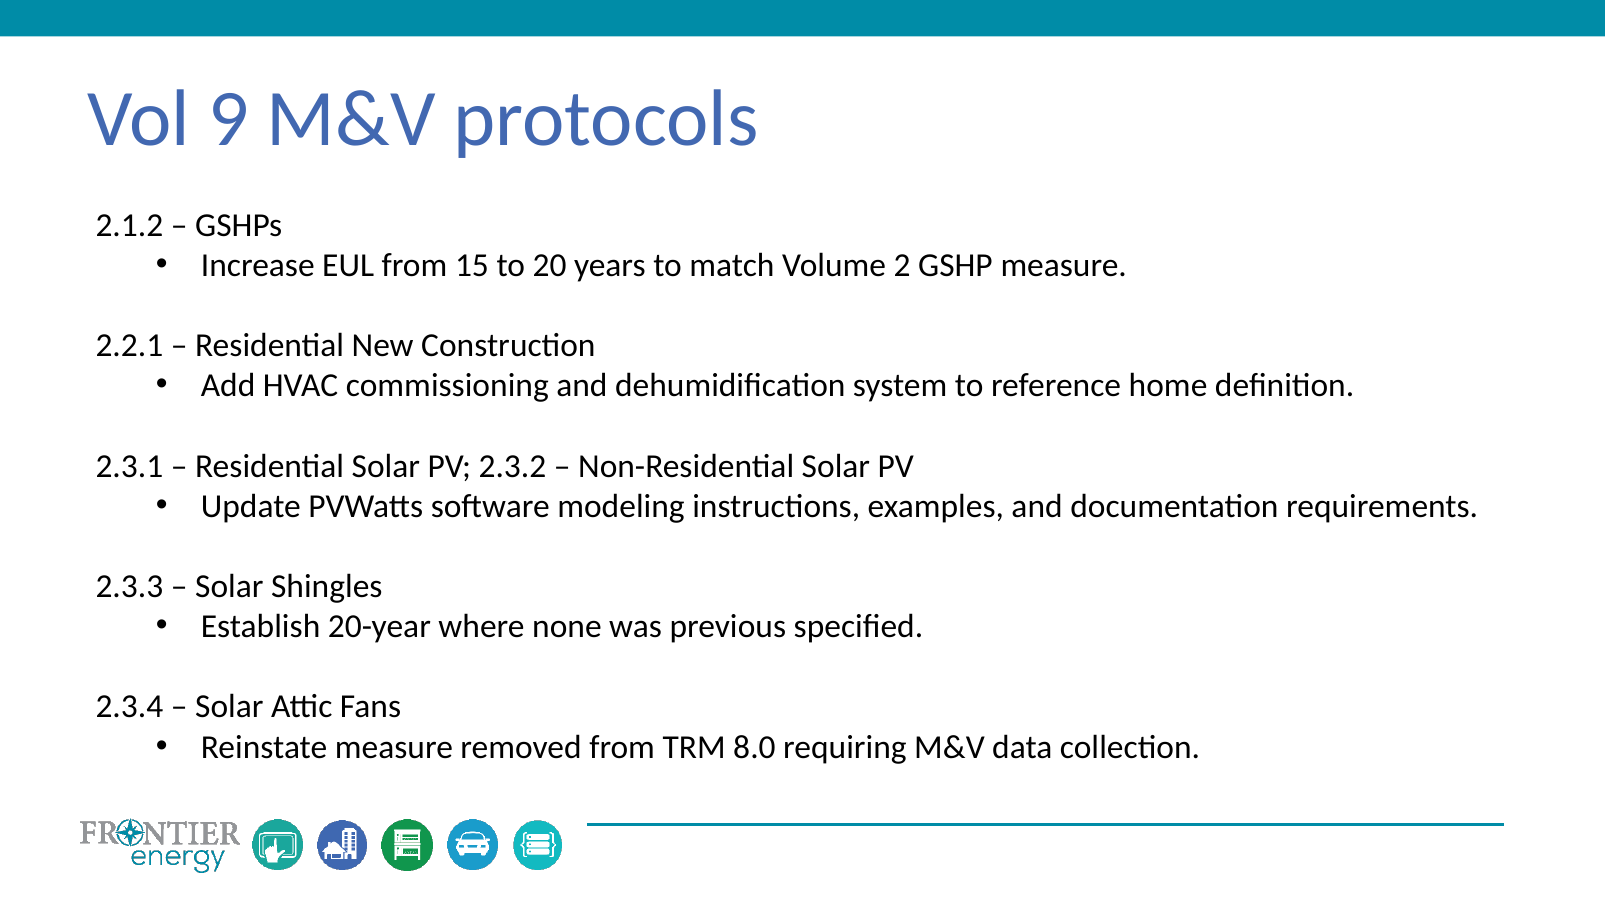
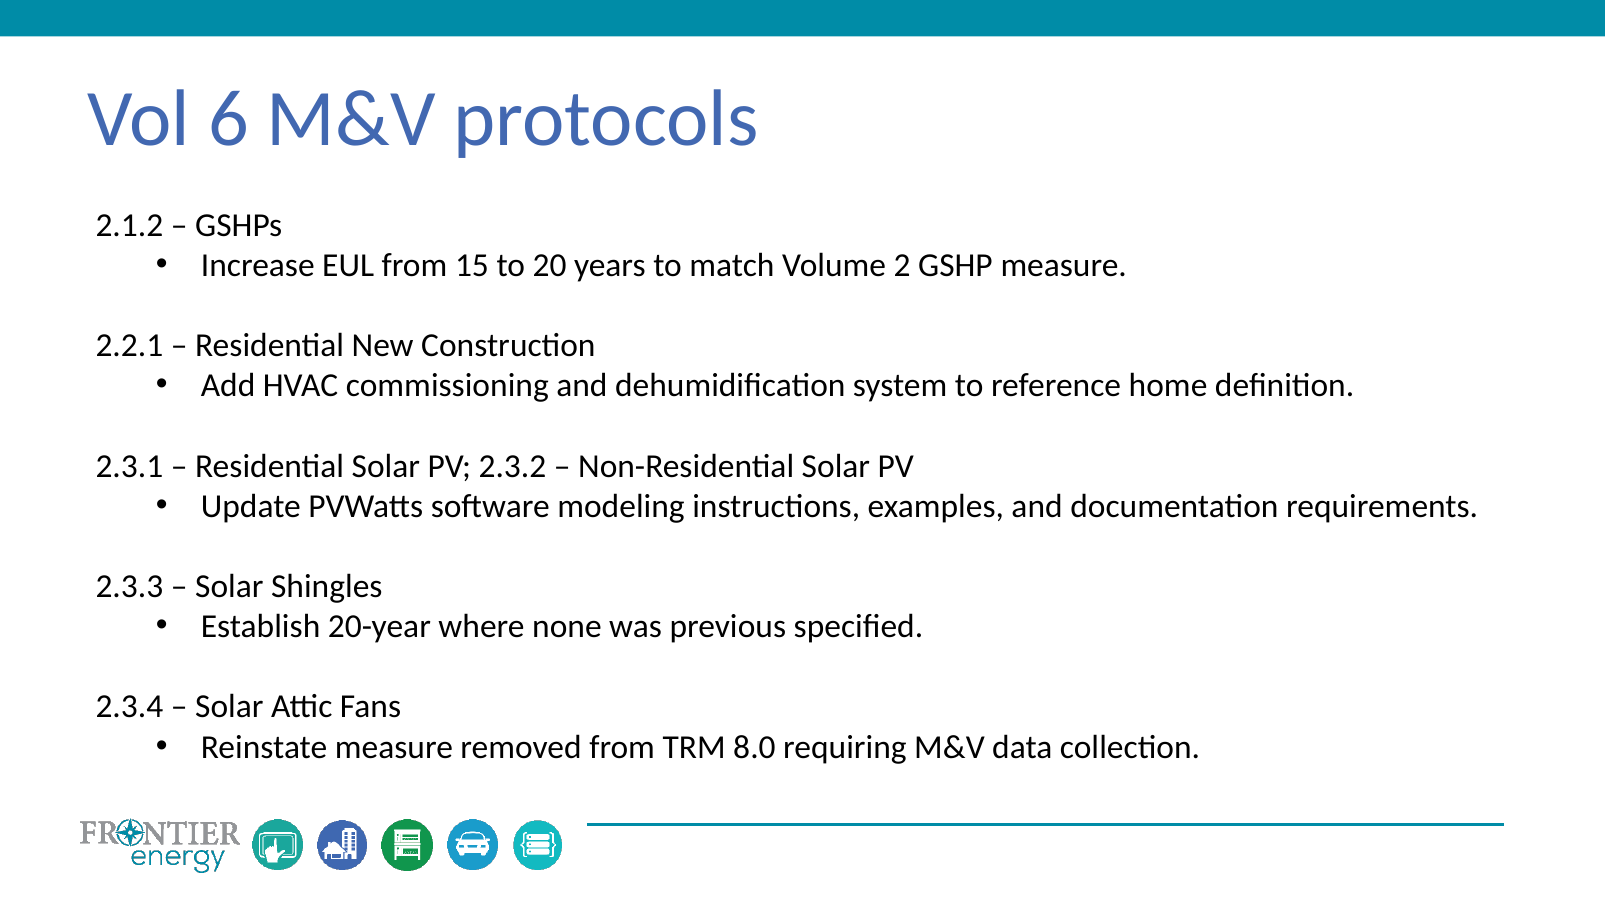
9: 9 -> 6 (229, 119)
